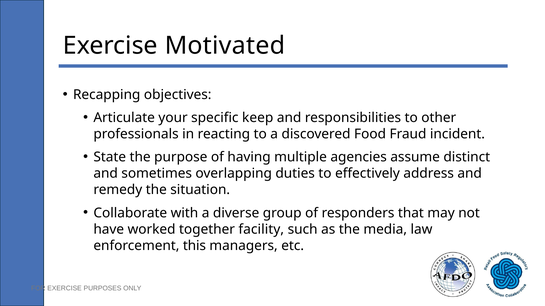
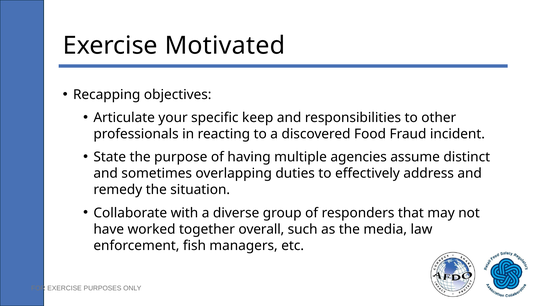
facility: facility -> overall (261, 230)
this: this -> fish (194, 246)
